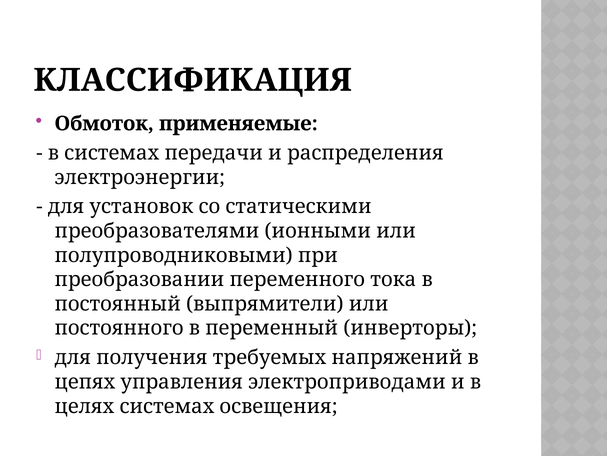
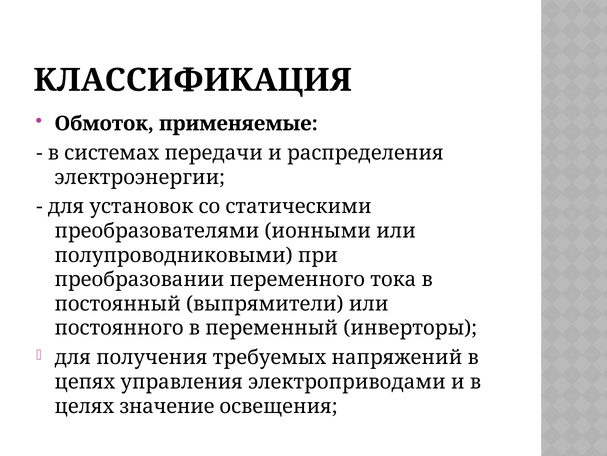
целях системах: системах -> значение (167, 406)
